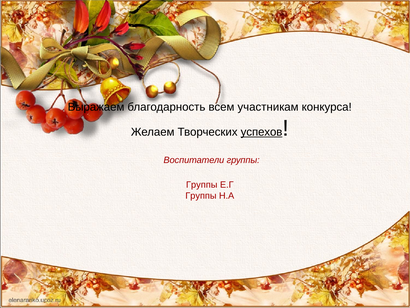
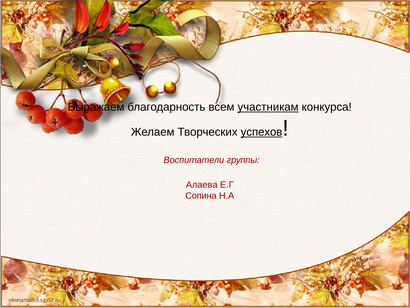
участникам underline: none -> present (268, 107)
Группы: Группы -> Алаева (202, 185)
Группы: Группы -> Сопина (201, 196)
